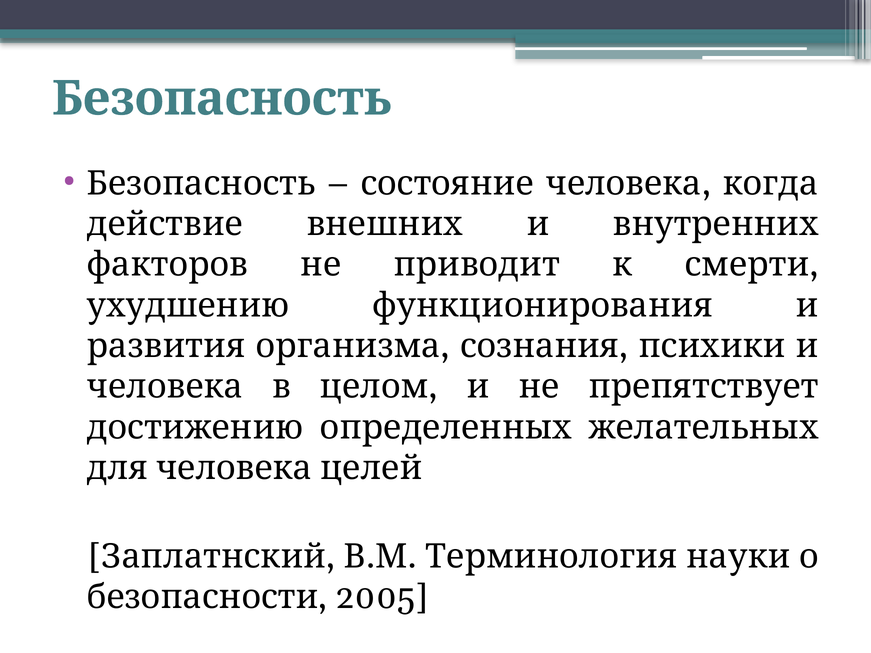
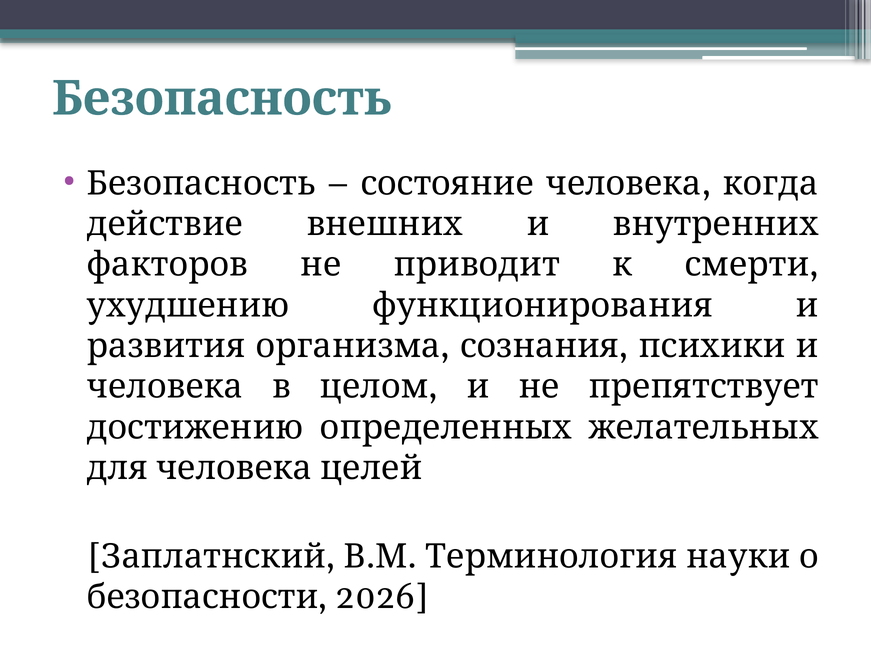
2005: 2005 -> 2026 (375, 597)
